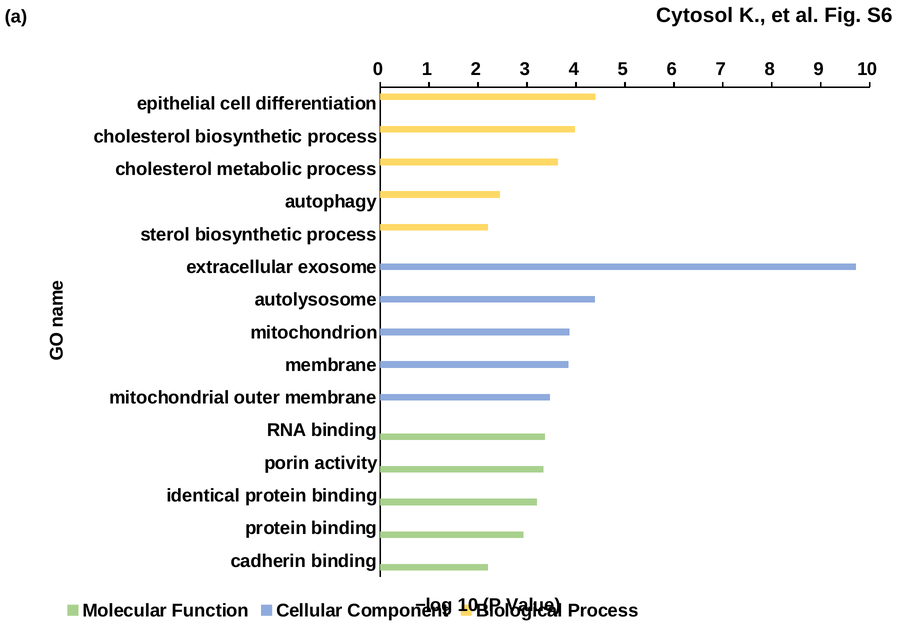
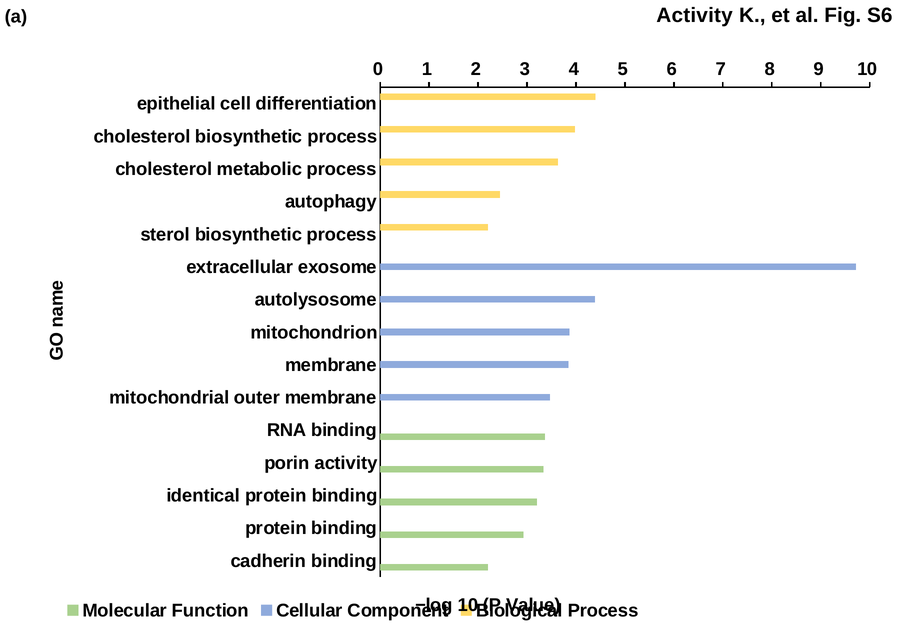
Cytosol: Cytosol -> Activity (695, 15)
